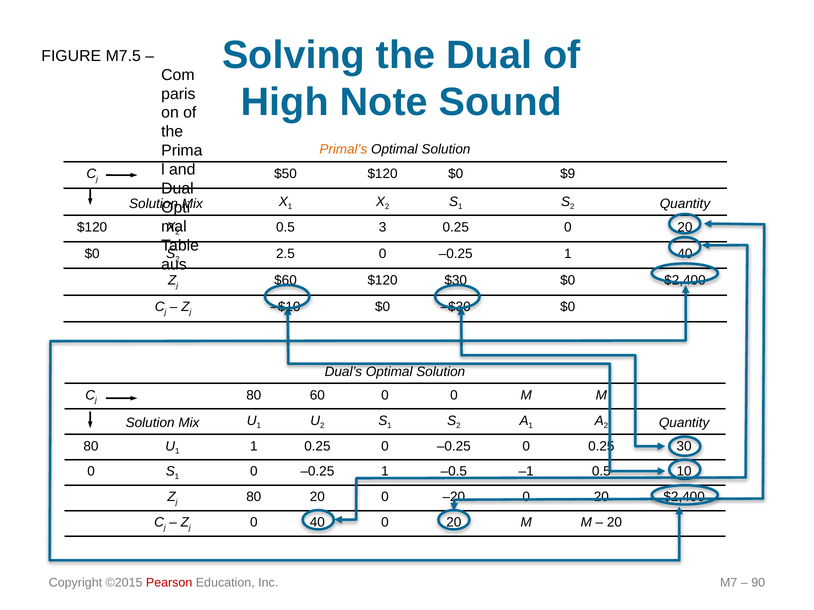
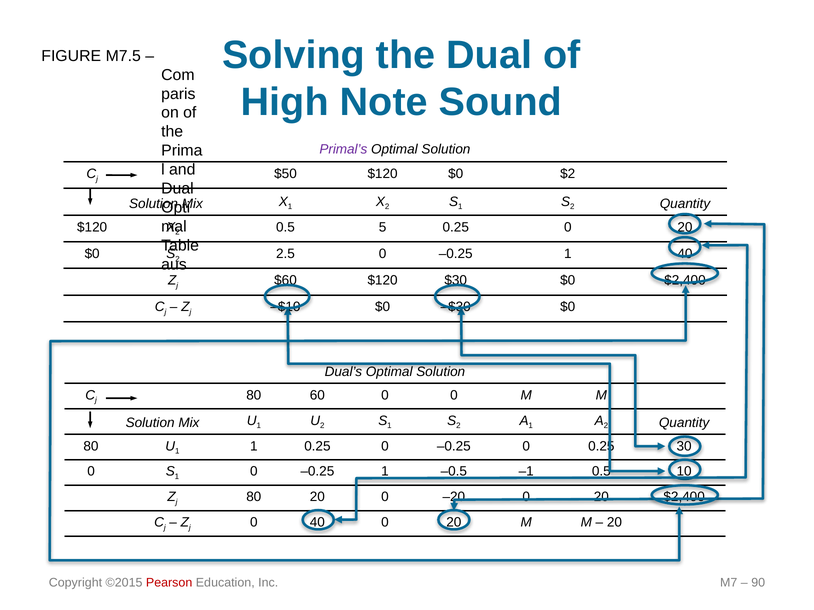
Primal’s colour: orange -> purple (343, 149)
$9: $9 -> $2 (568, 174)
3: 3 -> 5 (383, 227)
